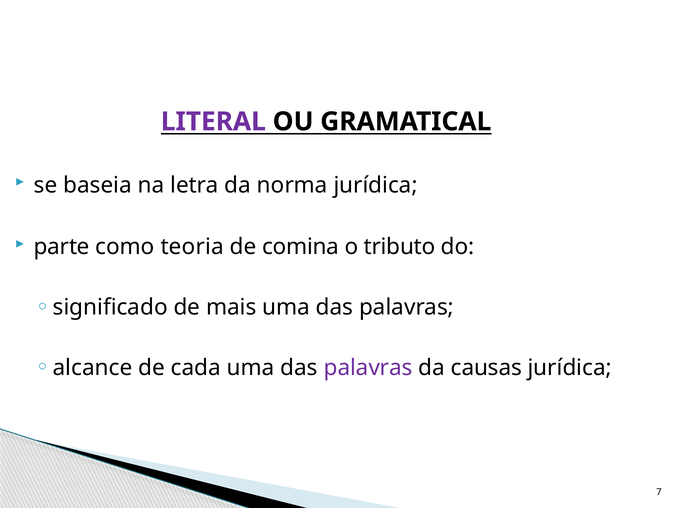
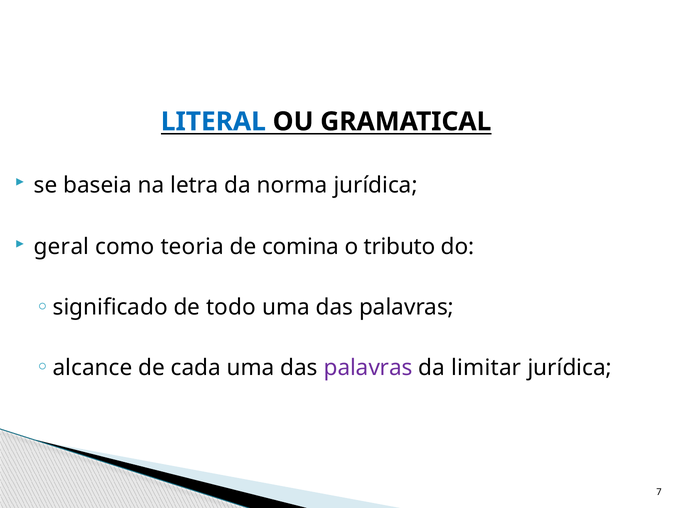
LITERAL colour: purple -> blue (213, 122)
parte: parte -> geral (62, 247)
mais: mais -> todo (231, 308)
causas: causas -> limitar (486, 368)
